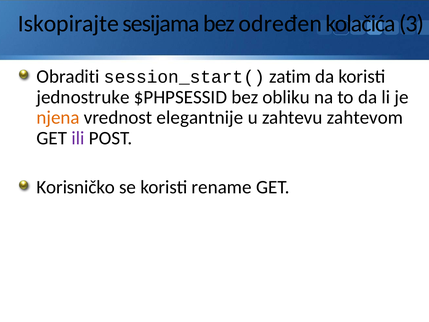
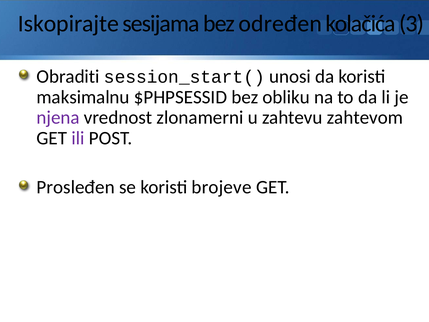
zatim: zatim -> unosi (290, 76)
jednostruke: jednostruke -> maksimalnu (83, 97)
njena colour: orange -> purple (58, 118)
elegantnije: elegantnije -> zlonamerni (200, 118)
Korisničko: Korisničko -> Prosleđen (76, 187)
rename: rename -> brojeve (222, 187)
